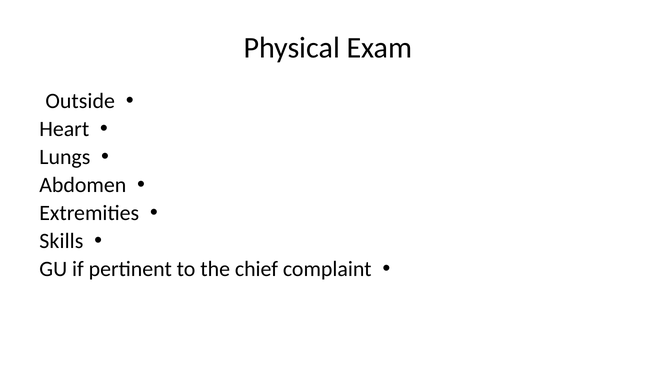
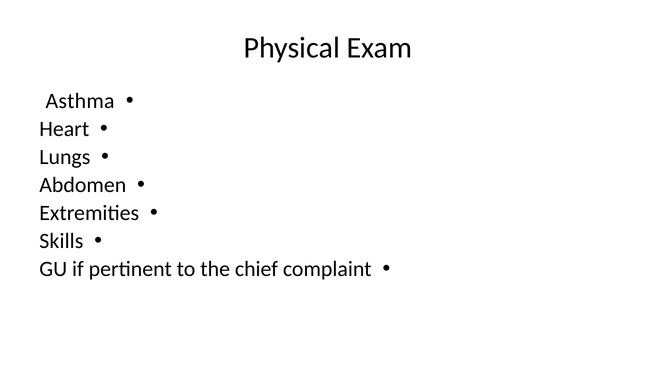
Outside: Outside -> Asthma (80, 101)
